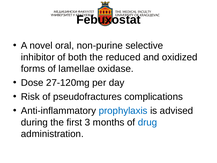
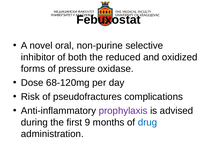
lamellae: lamellae -> pressure (77, 69)
27-120mg: 27-120mg -> 68-120mg (68, 83)
prophylaxis colour: blue -> purple (123, 111)
3: 3 -> 9 (87, 122)
